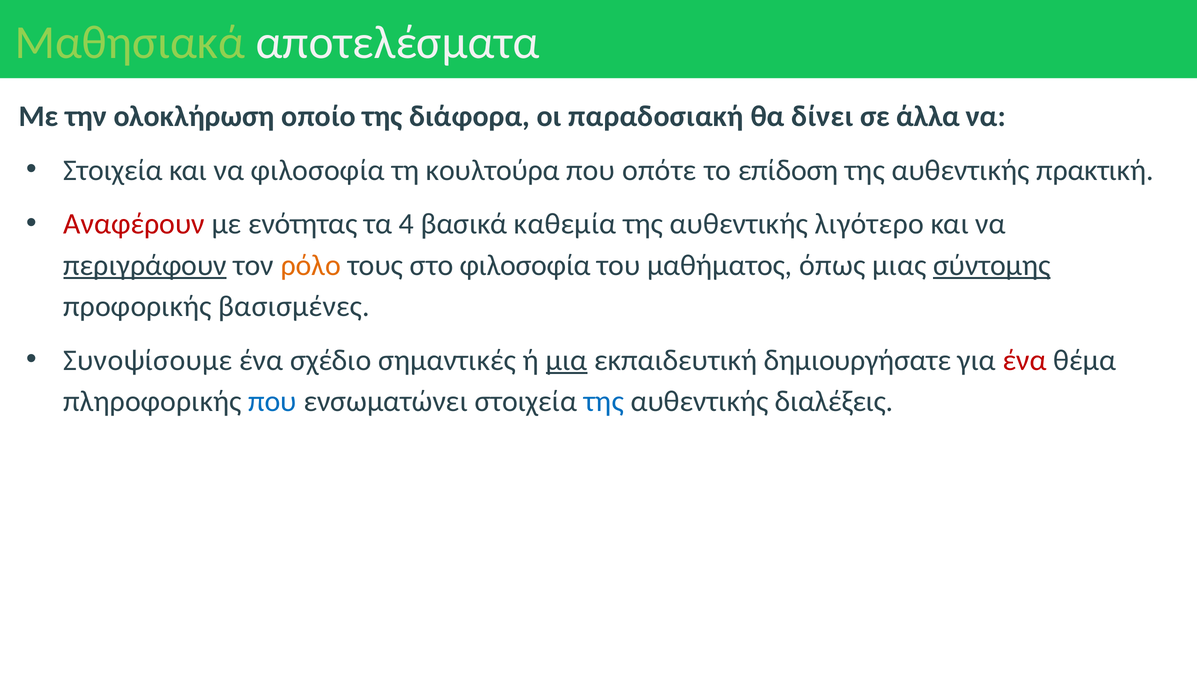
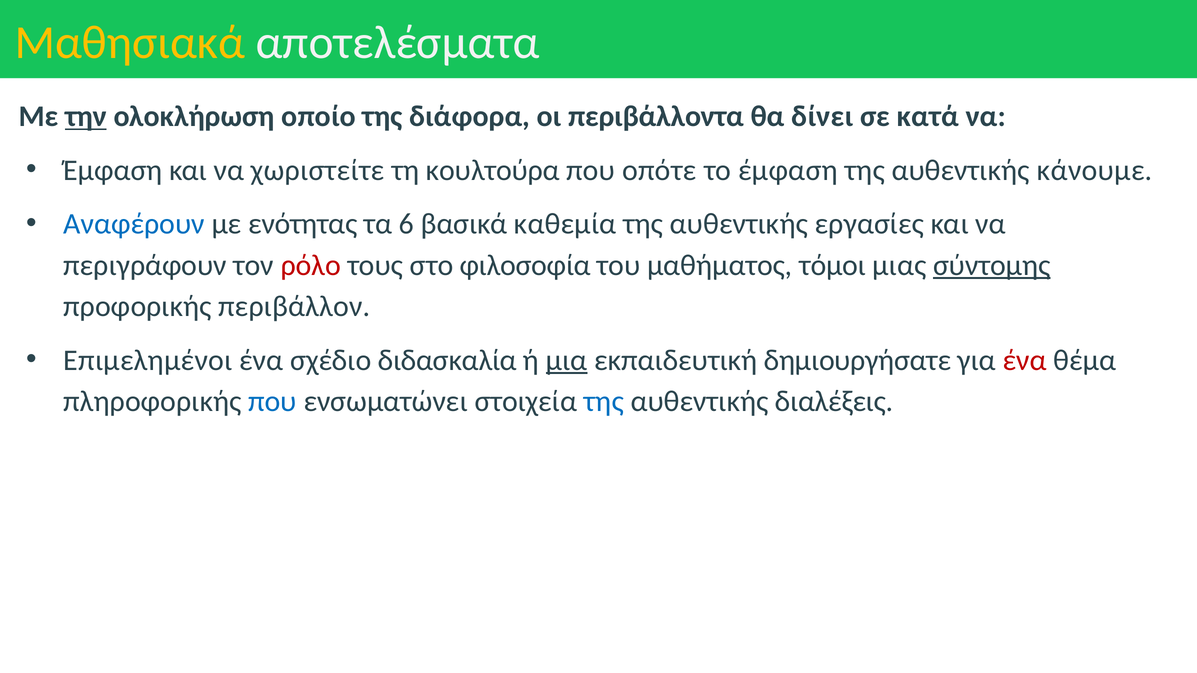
Μαθησιακά colour: light green -> yellow (130, 43)
την underline: none -> present (86, 116)
παραδοσιακή: παραδοσιακή -> περιβάλλοντα (656, 116)
άλλα: άλλα -> κατά (928, 116)
Στοιχεία: Στοιχεία -> Έμφαση (113, 170)
να φιλοσοφία: φιλοσοφία -> χωριστείτε (318, 170)
το επίδοση: επίδοση -> έμφαση (788, 170)
πρακτική: πρακτική -> κάνουμε (1095, 170)
Αναφέρουν colour: red -> blue (134, 224)
4: 4 -> 6 (406, 224)
λιγότερο: λιγότερο -> εργασίες (869, 224)
περιγράφουν underline: present -> none (145, 265)
ρόλο colour: orange -> red (311, 265)
όπως: όπως -> τόμοι (833, 265)
βασισμένες: βασισμένες -> περιβάλλον (294, 307)
Συνοψίσουμε: Συνοψίσουμε -> Επιμελημένοι (148, 360)
σημαντικές: σημαντικές -> διδασκαλία (447, 360)
